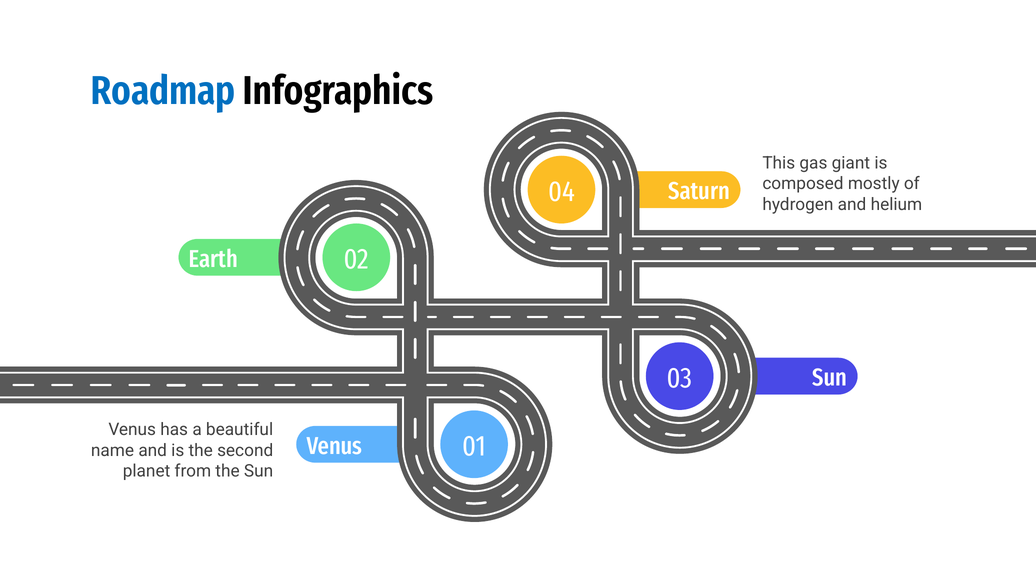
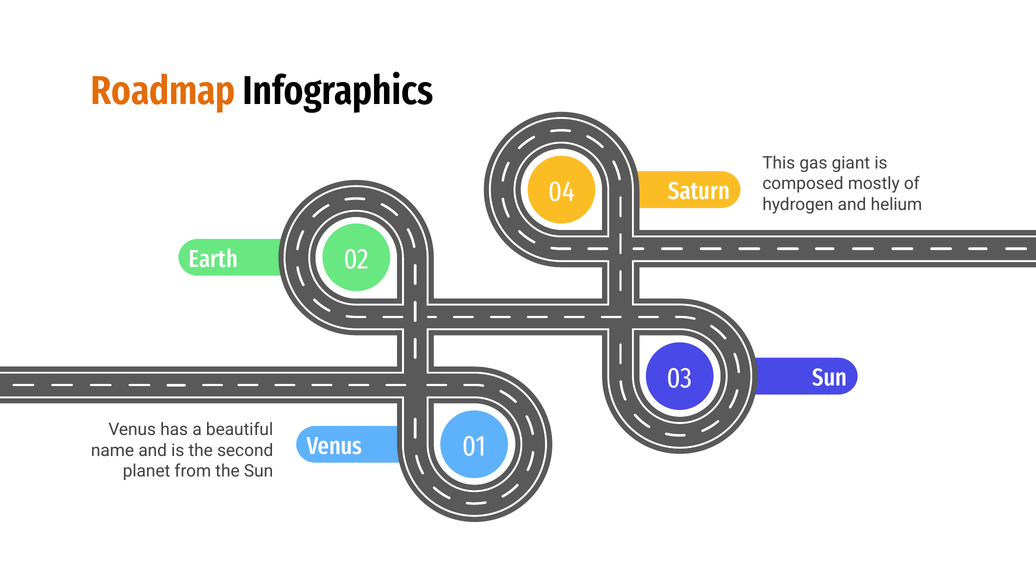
Roadmap colour: blue -> orange (163, 91)
